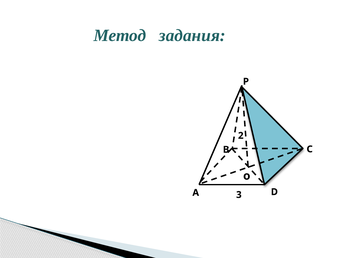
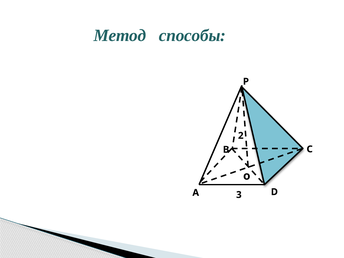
задания: задания -> способы (192, 35)
